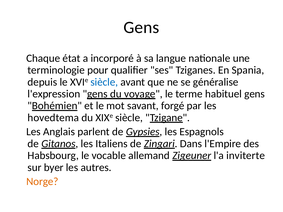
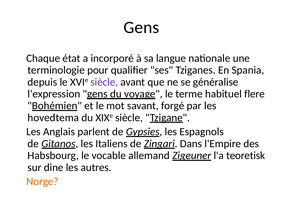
siècle colour: blue -> purple (104, 82)
habituel gens: gens -> flere (255, 94)
inviterte: inviterte -> teoretisk (246, 156)
byer: byer -> dine (54, 168)
